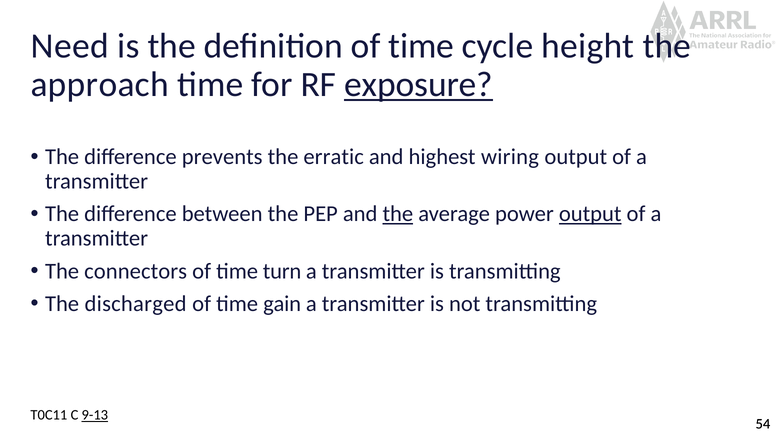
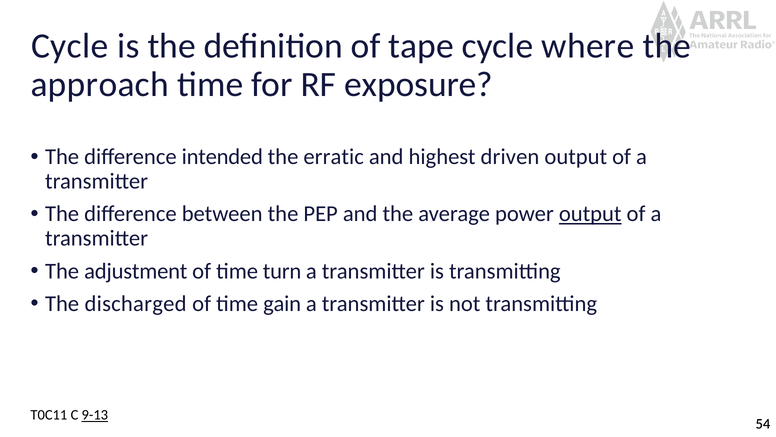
Need: Need -> Cycle (70, 46)
definition of time: time -> tape (421, 46)
height: height -> where (588, 46)
exposure underline: present -> none (419, 84)
prevents: prevents -> intended (222, 157)
wiring: wiring -> driven (510, 157)
the underline: present -> none (398, 214)
connectors: connectors -> adjustment (136, 271)
